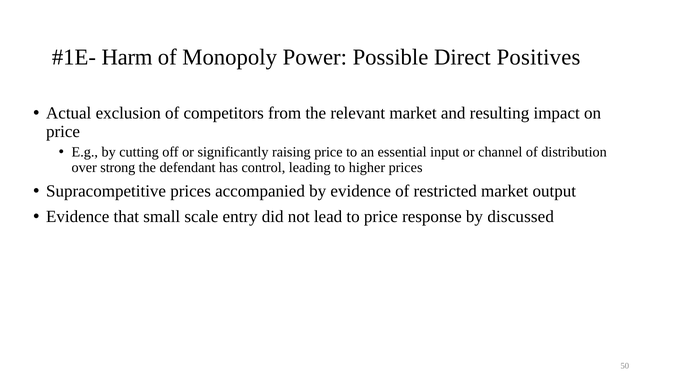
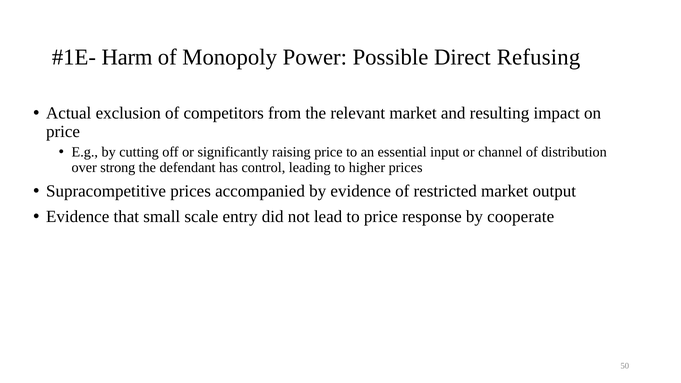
Positives: Positives -> Refusing (539, 57)
discussed: discussed -> cooperate (521, 217)
